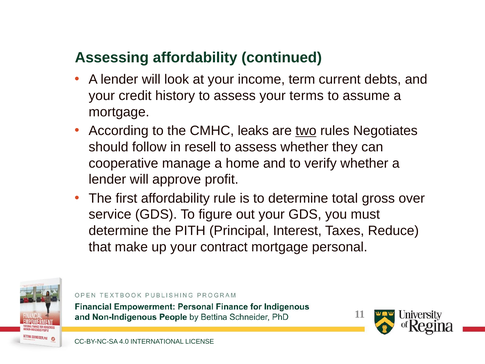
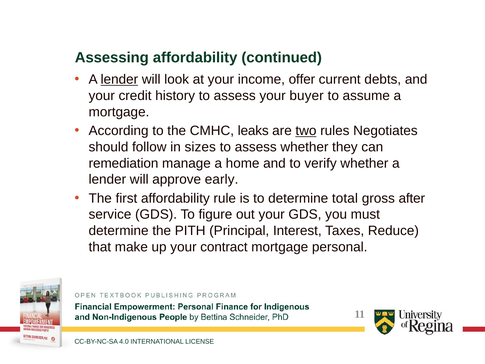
lender underline: none -> present (119, 79)
term: term -> offer (302, 79)
terms: terms -> buyer (307, 96)
resell: resell -> sizes (200, 147)
cooperative: cooperative -> remediation (124, 163)
profit: profit -> early (222, 179)
over: over -> after (412, 198)
